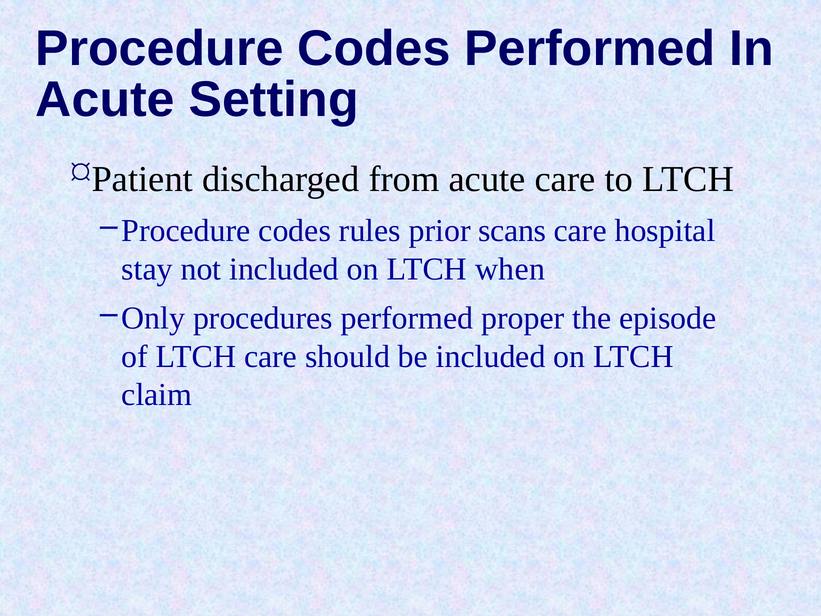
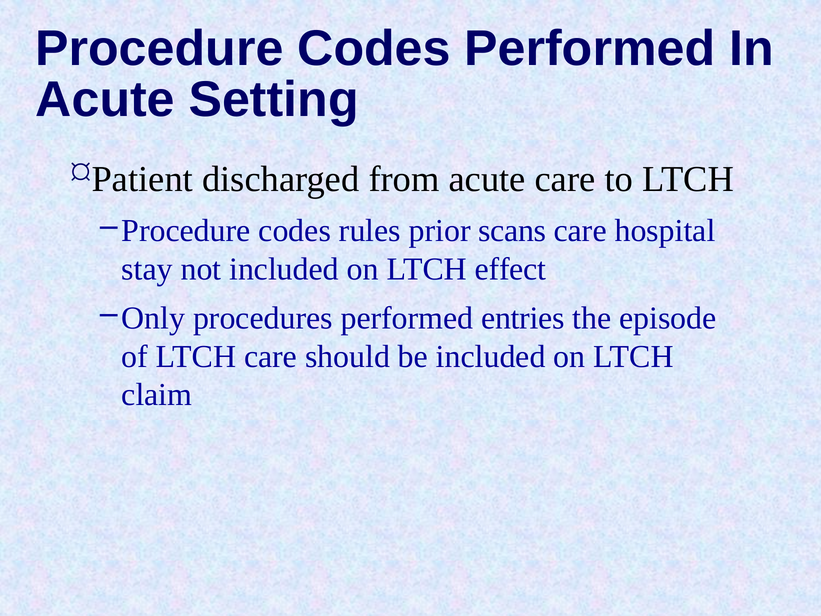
when: when -> effect (510, 269)
proper: proper -> entries (523, 318)
